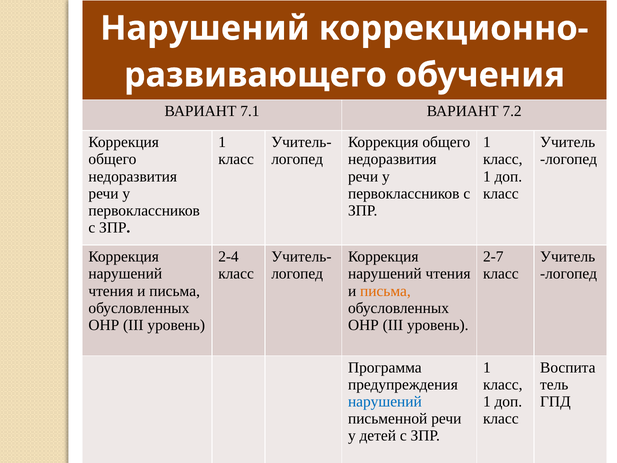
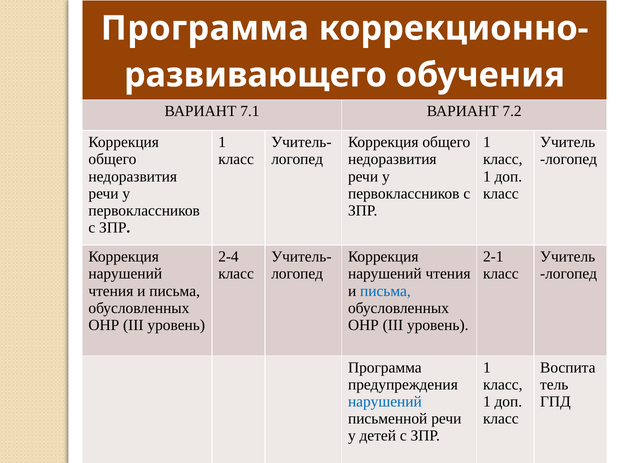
Нарушений: Нарушений -> Программа (205, 28)
2-7: 2-7 -> 2-1 (493, 257)
письма colour: orange -> blue (385, 291)
